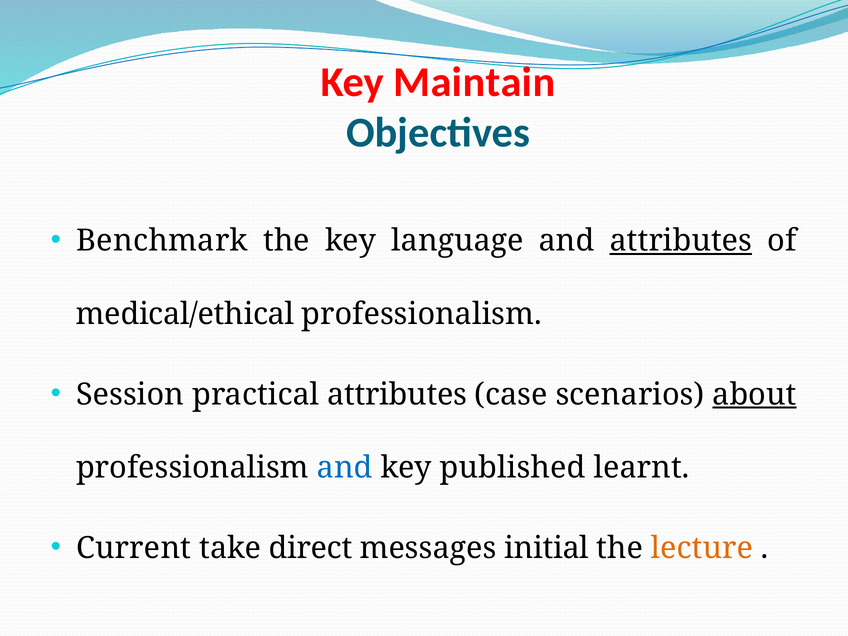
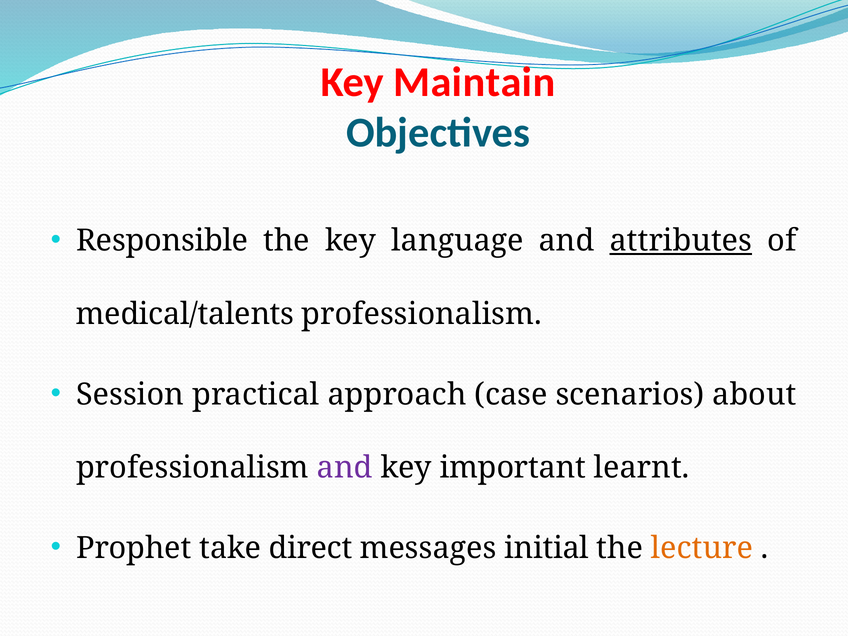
Benchmark: Benchmark -> Responsible (162, 241)
medical/ethical: medical/ethical -> medical/talents (185, 314)
practical attributes: attributes -> approach (397, 394)
about underline: present -> none (754, 394)
and colour: blue -> purple (345, 468)
published: published -> important (513, 468)
Current: Current -> Prophet (134, 548)
